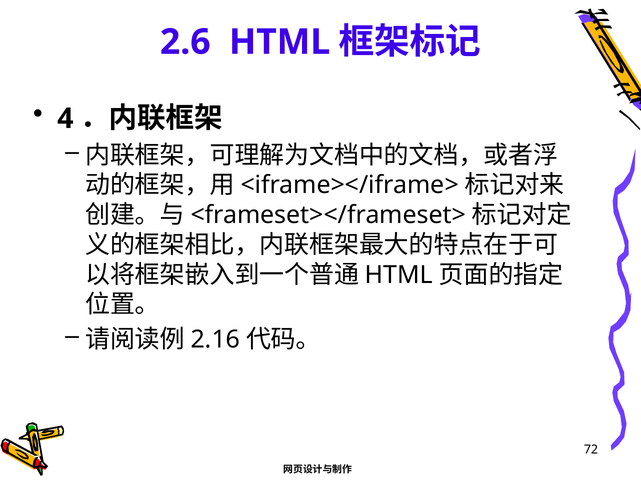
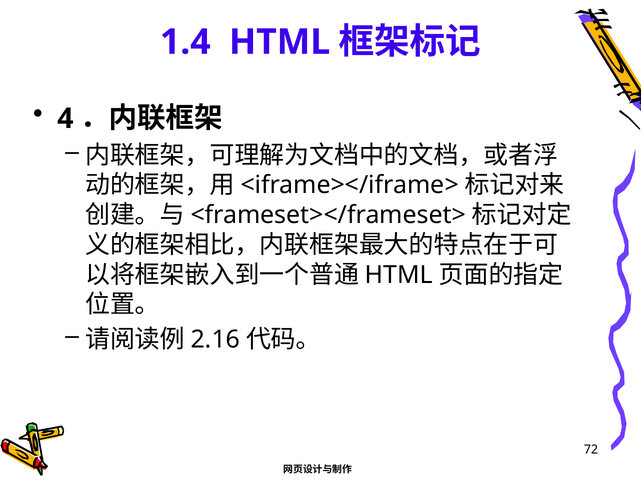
2.6: 2.6 -> 1.4 (185, 42)
